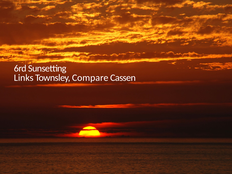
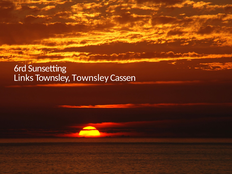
Townsley Compare: Compare -> Townsley (90, 78)
